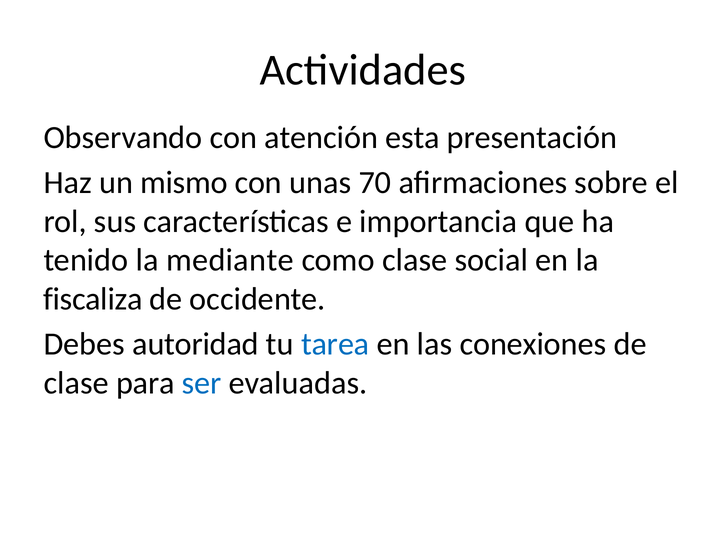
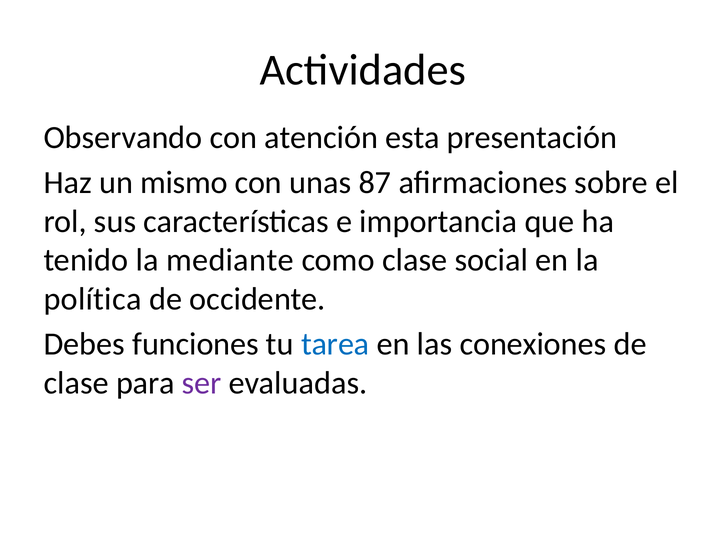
70: 70 -> 87 (375, 183)
fiscaliza: fiscaliza -> política (93, 299)
autoridad: autoridad -> funciones (196, 344)
ser colour: blue -> purple (202, 383)
